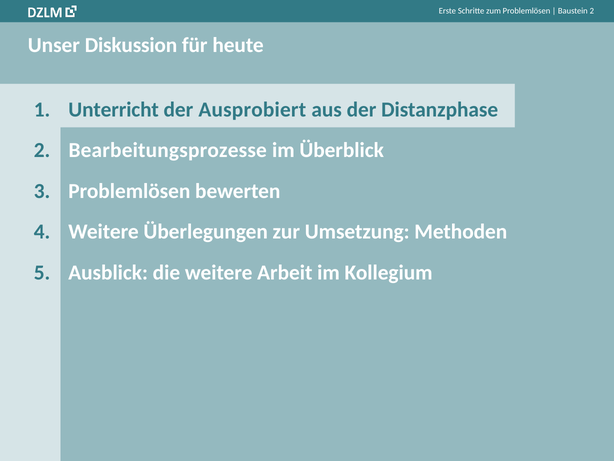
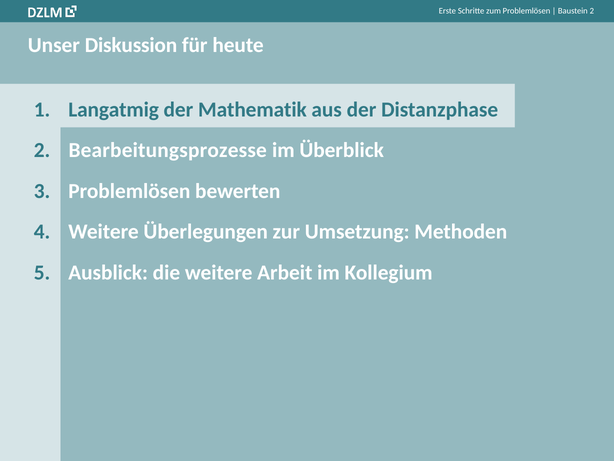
Unterricht: Unterricht -> Langatmig (114, 109)
Ausprobiert: Ausprobiert -> Mathematik (252, 109)
